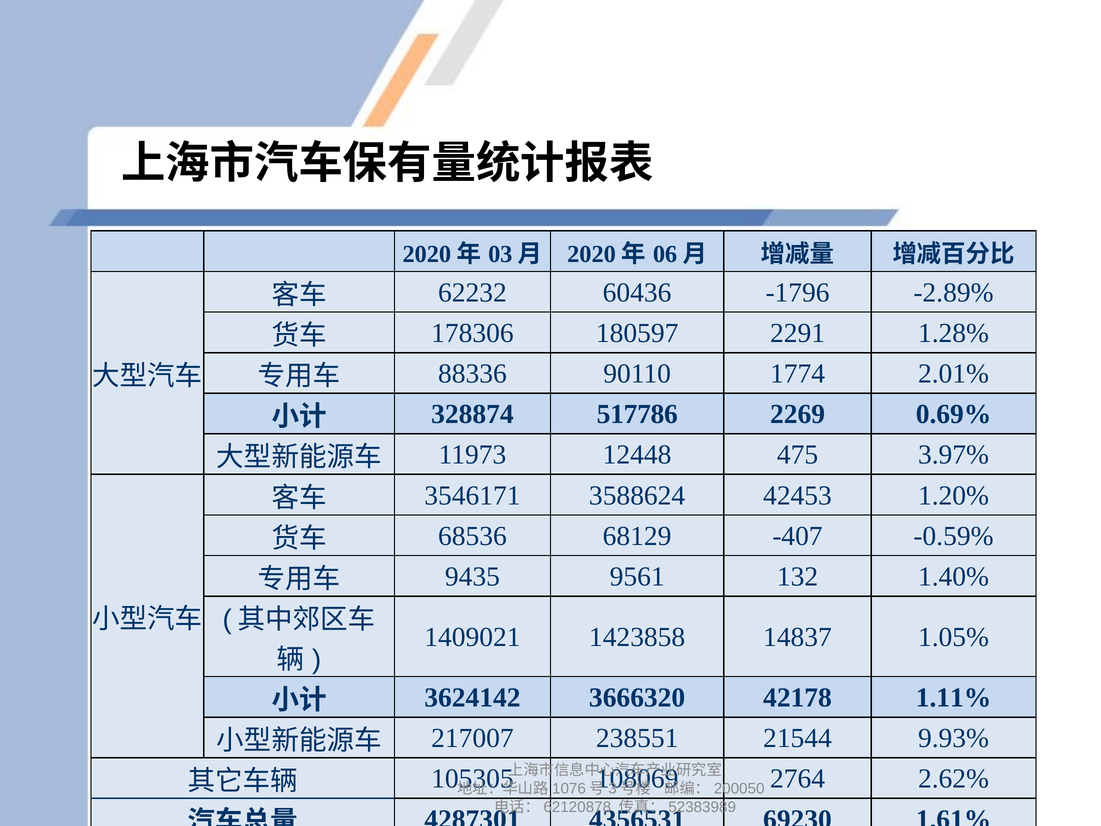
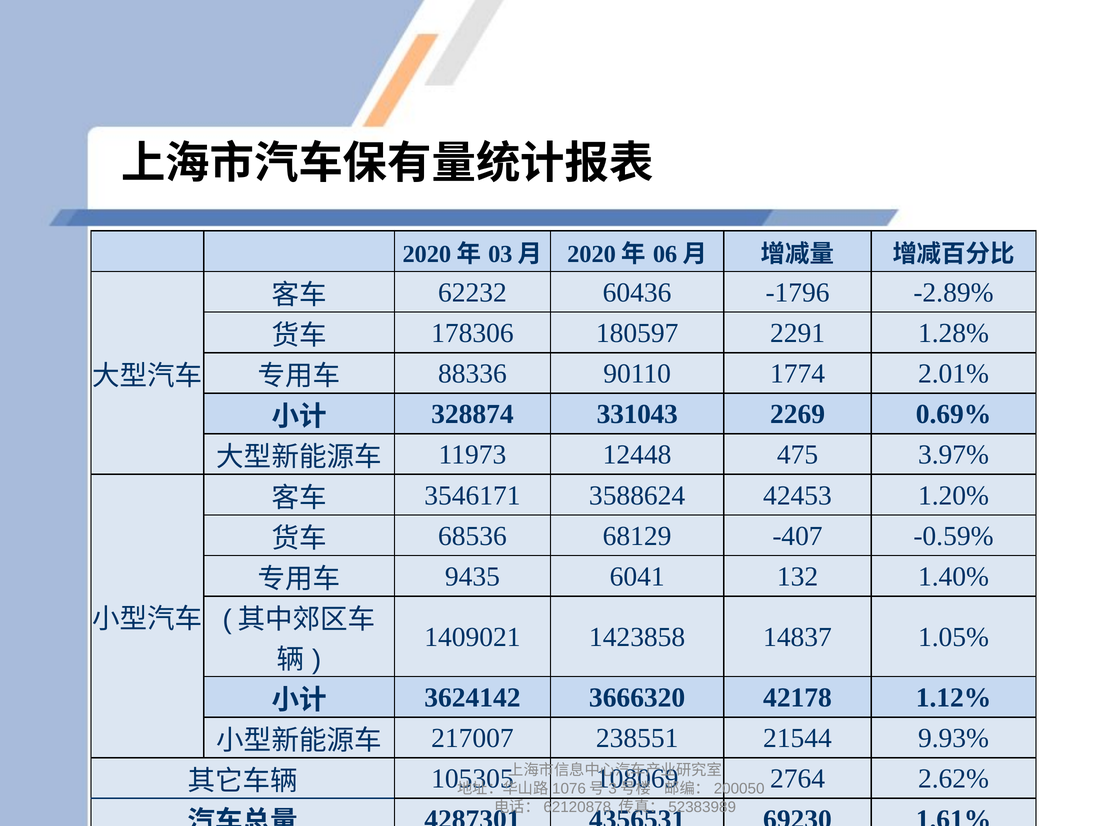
517786: 517786 -> 331043 (637, 414)
9561: 9561 -> 6041 (637, 576)
1.11%: 1.11% -> 1.12% (954, 697)
